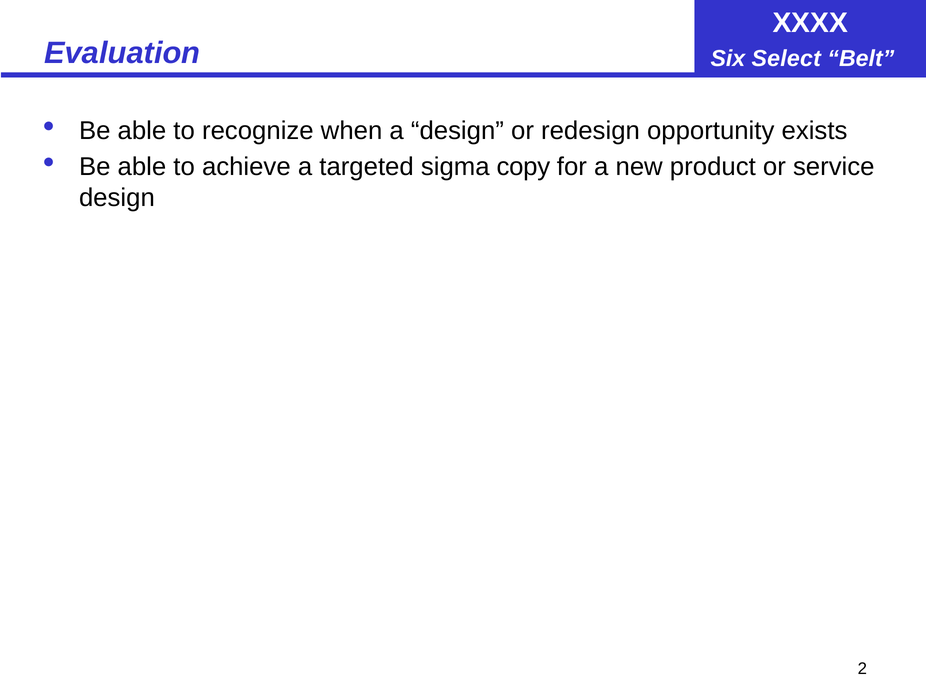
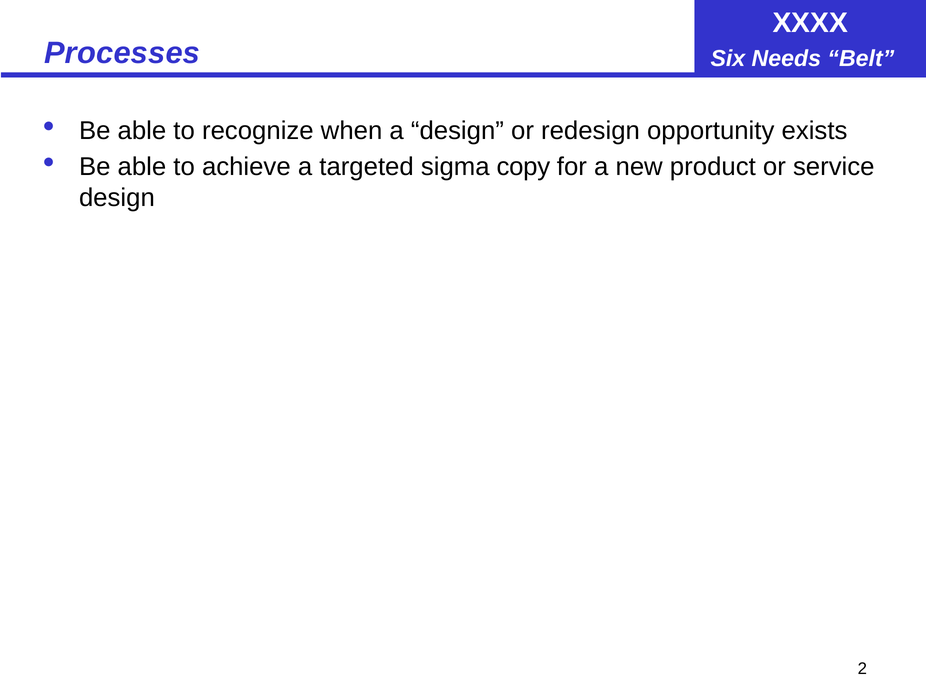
Evaluation: Evaluation -> Processes (122, 53)
Select: Select -> Needs (786, 59)
